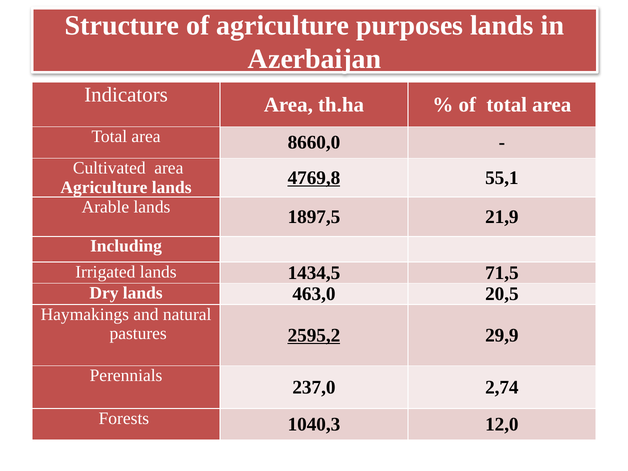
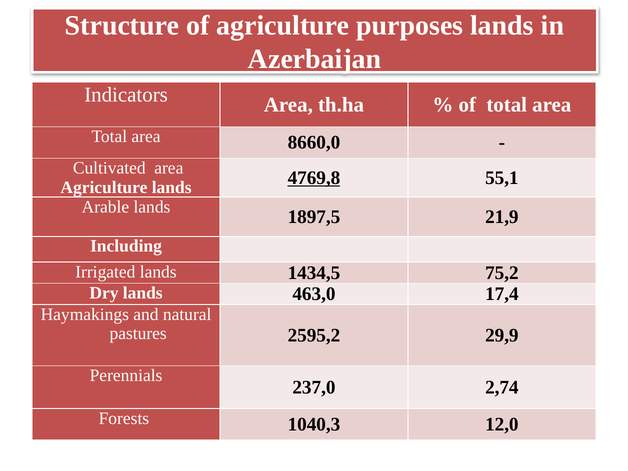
71,5: 71,5 -> 75,2 (502, 273)
20,5: 20,5 -> 17,4 (502, 294)
2595,2 underline: present -> none (314, 335)
